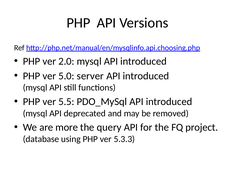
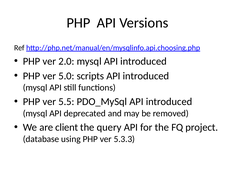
server: server -> scripts (90, 76)
more: more -> client (67, 127)
